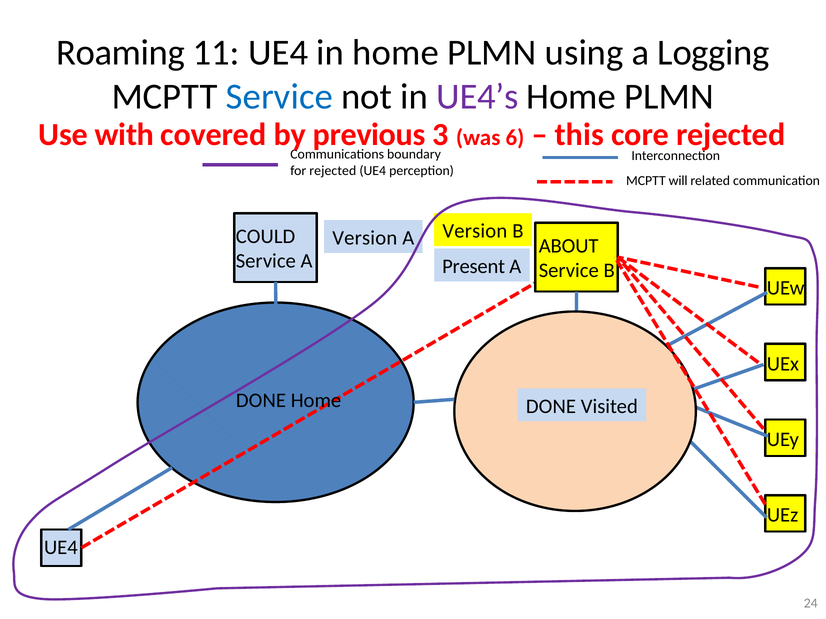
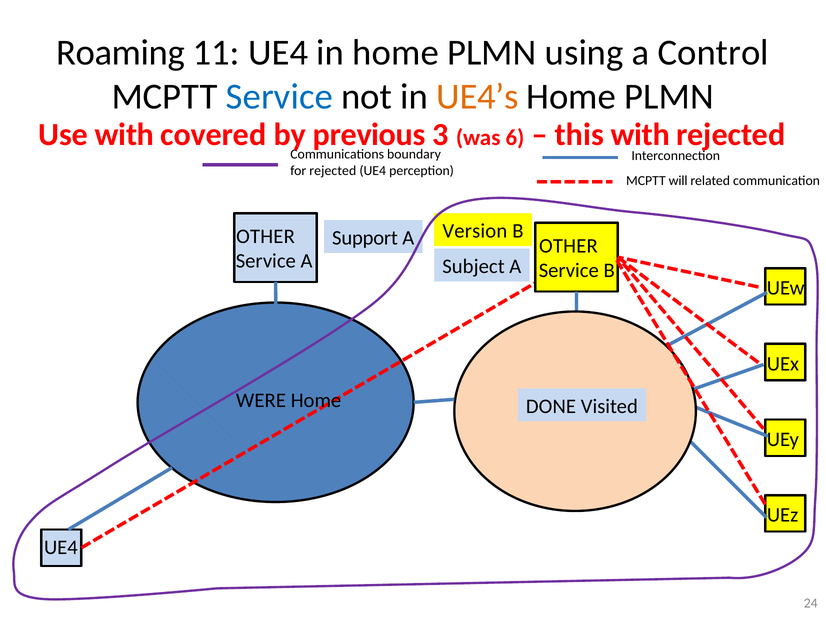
Logging: Logging -> Control (713, 53)
UE4’s colour: purple -> orange (477, 97)
this core: core -> with (640, 135)
COULD: COULD -> OTHER (265, 236)
Version: Version -> Support (365, 238)
ABOUT: ABOUT -> OTHER (568, 246)
Present: Present -> Subject (473, 267)
DONE: DONE -> WERE (261, 401)
